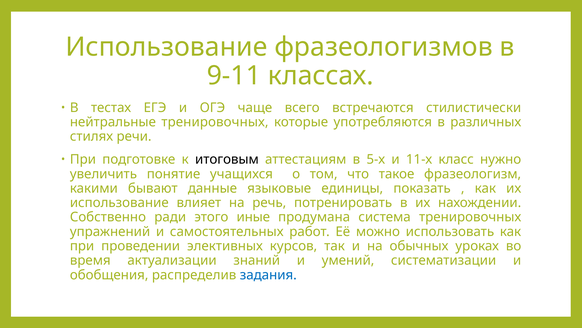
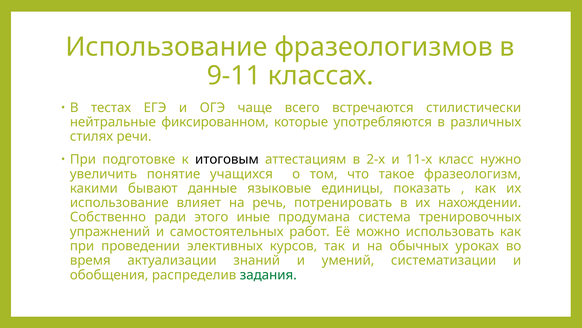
нейтральные тренировочных: тренировочных -> фиксированном (215, 122)
5-х: 5-х -> 2-х (376, 159)
задания colour: blue -> green (268, 274)
